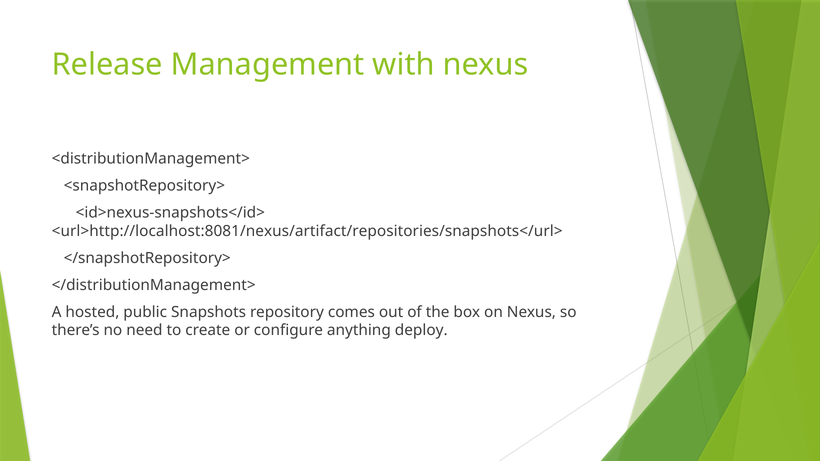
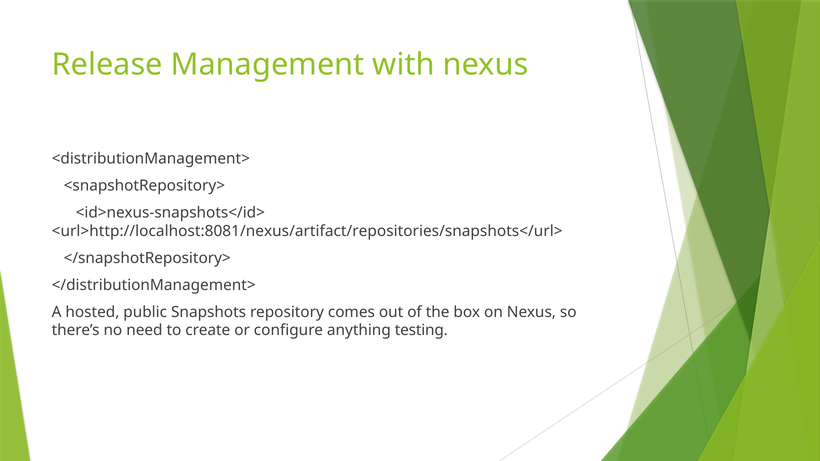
deploy: deploy -> testing (421, 331)
